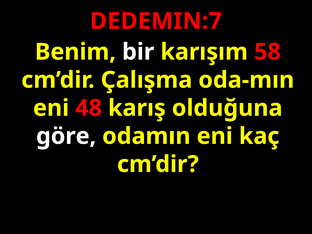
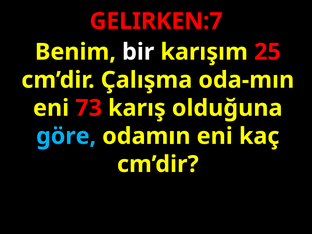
DEDEMIN:7: DEDEMIN:7 -> GELIRKEN:7 (156, 21)
58: 58 -> 25 (267, 52)
48: 48 -> 73 (89, 108)
göre colour: white -> light blue (66, 136)
